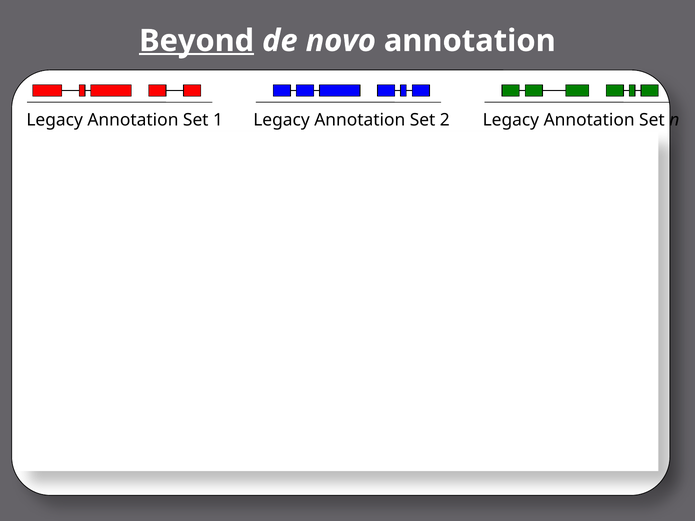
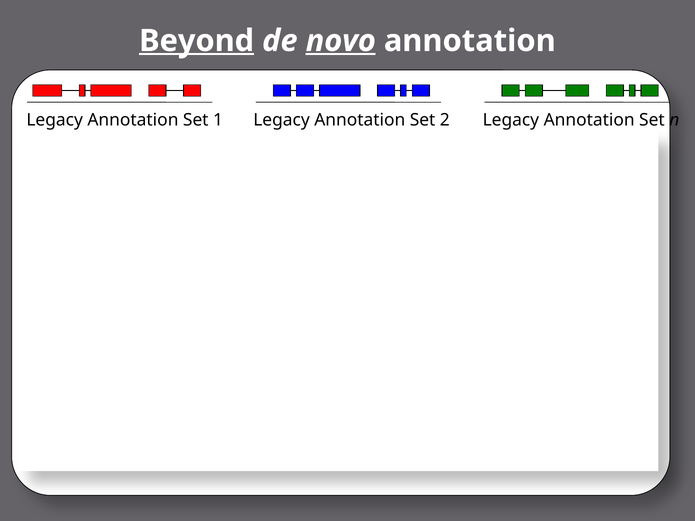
novo underline: none -> present (341, 41)
